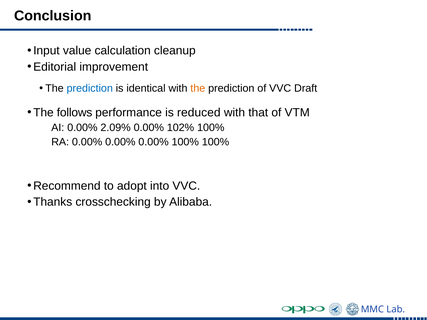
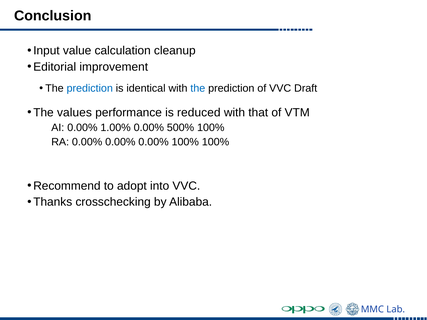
the colour: orange -> blue (198, 89)
follows: follows -> values (74, 113)
2.09%: 2.09% -> 1.00% (116, 128)
102%: 102% -> 500% (181, 128)
